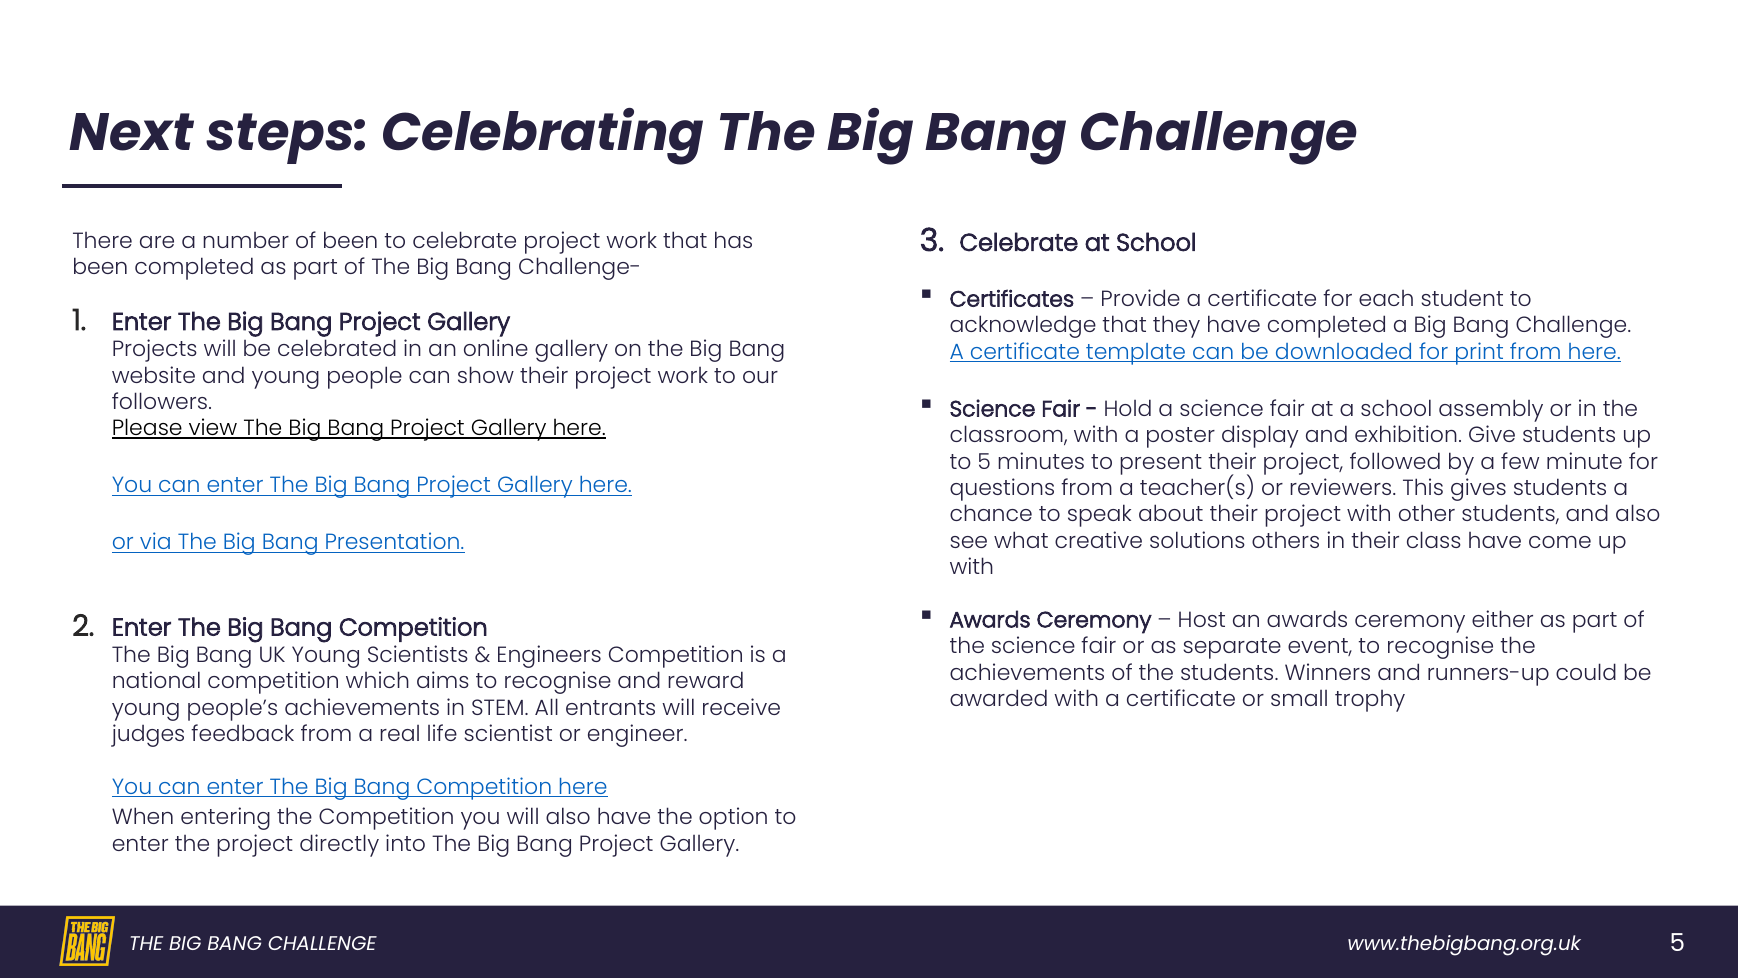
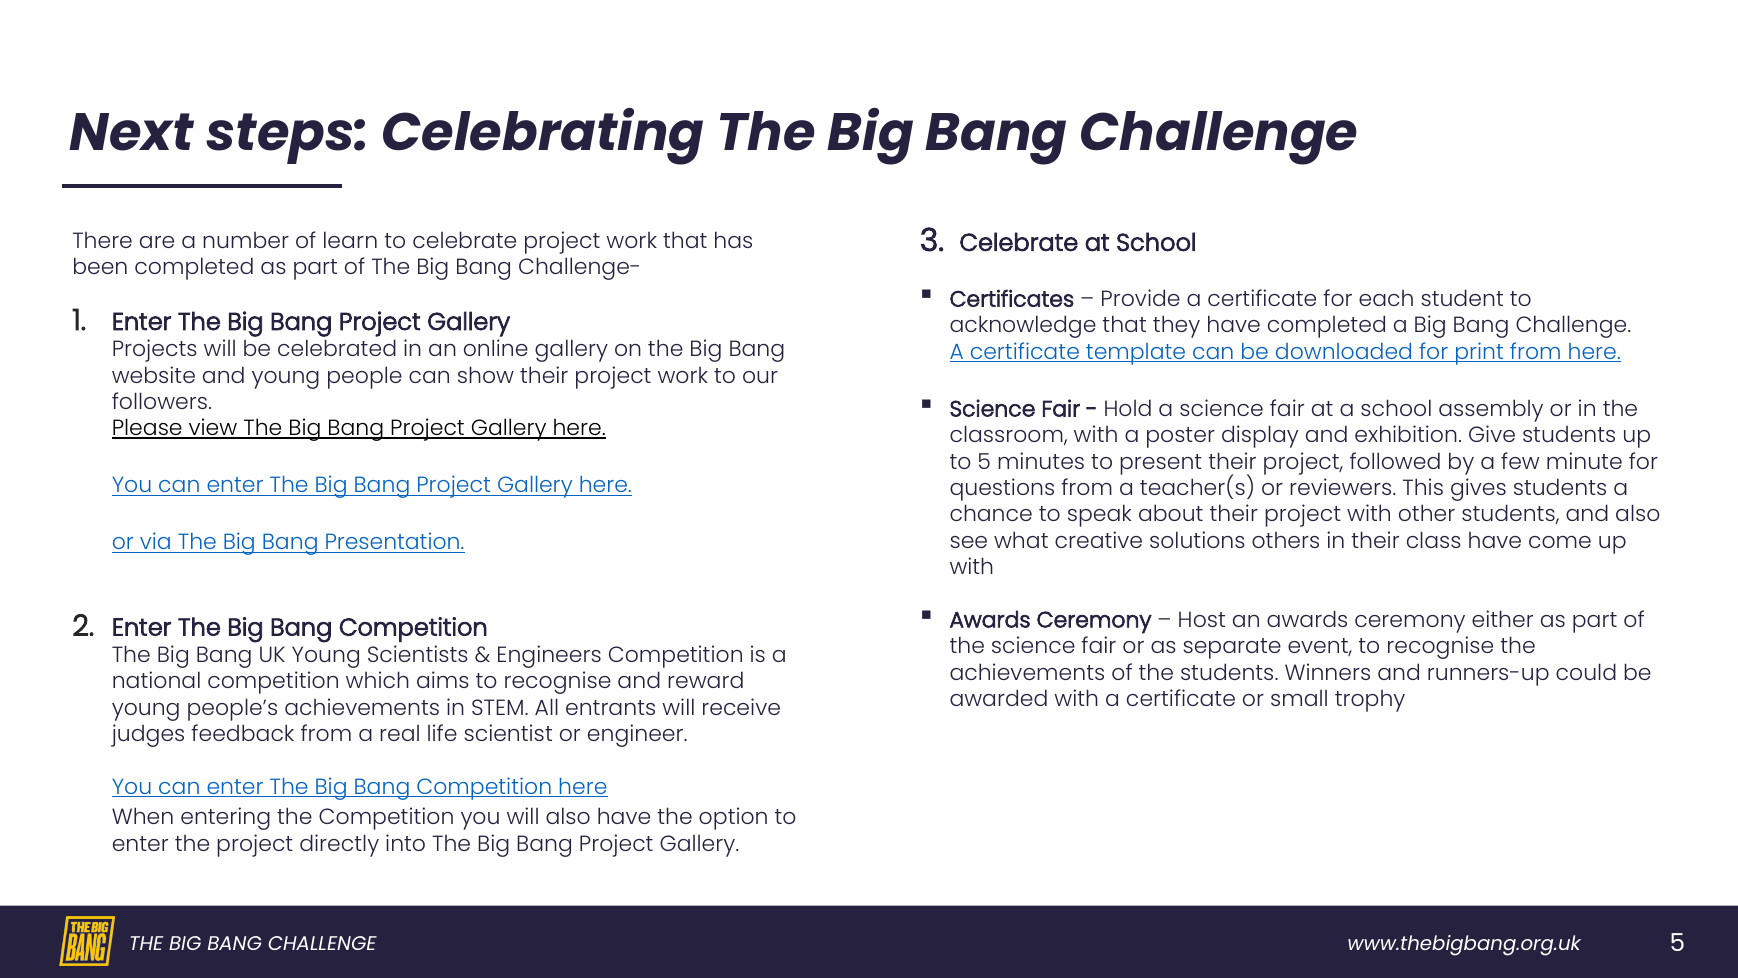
of been: been -> learn (350, 241)
